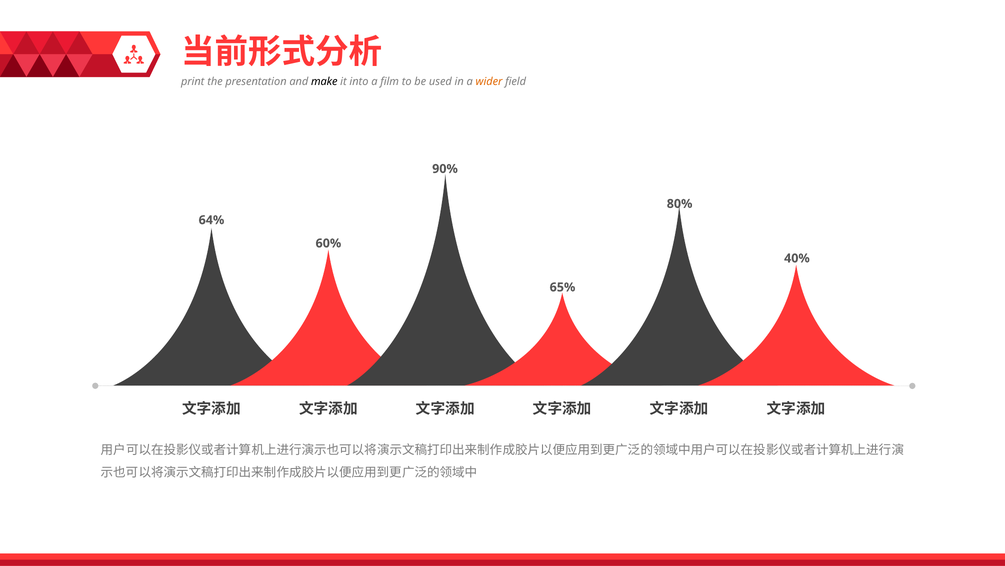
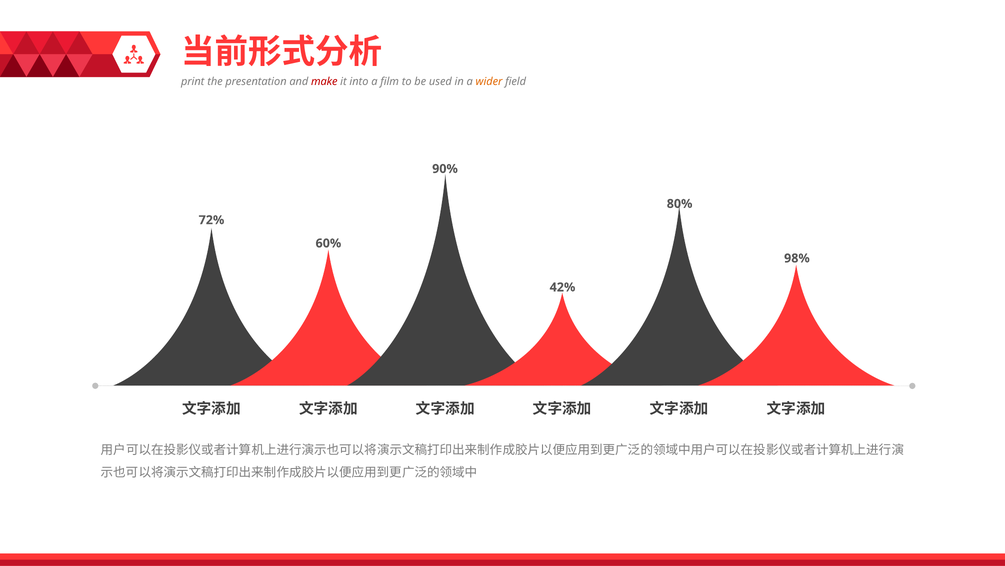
make colour: black -> red (324, 82)
64%: 64% -> 72% (211, 220)
40%: 40% -> 98% (797, 258)
65%: 65% -> 42% (562, 287)
